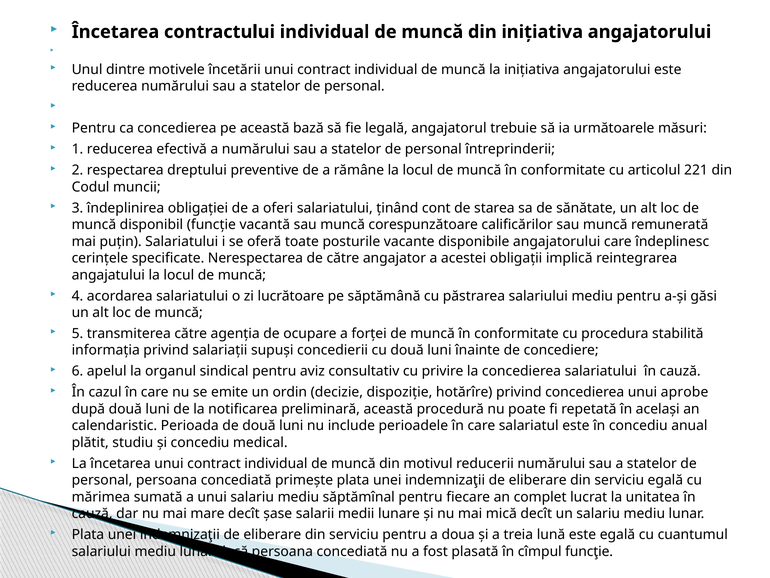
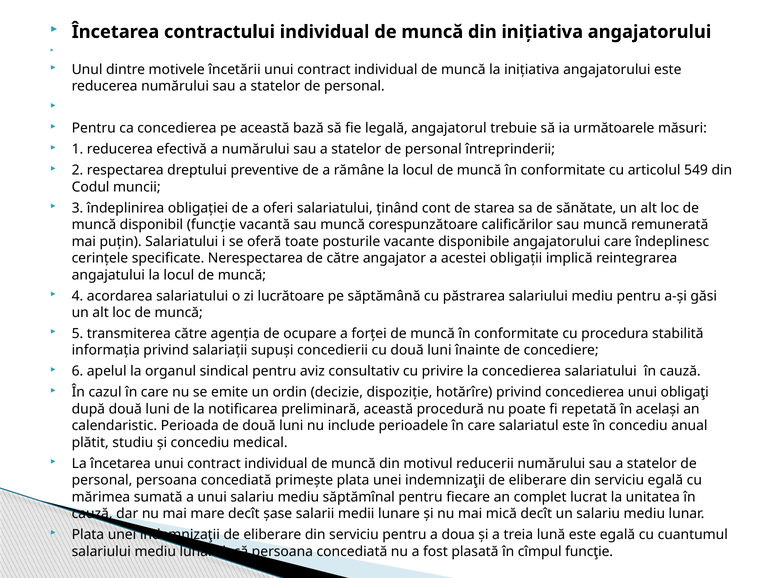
221: 221 -> 549 (696, 170)
aprobe: aprobe -> obligaţi (685, 392)
